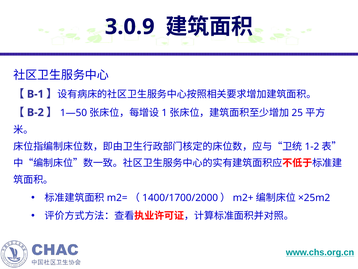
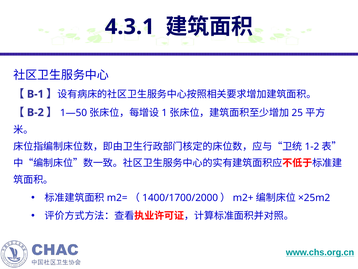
3.0.9: 3.0.9 -> 4.3.1 (130, 27)
